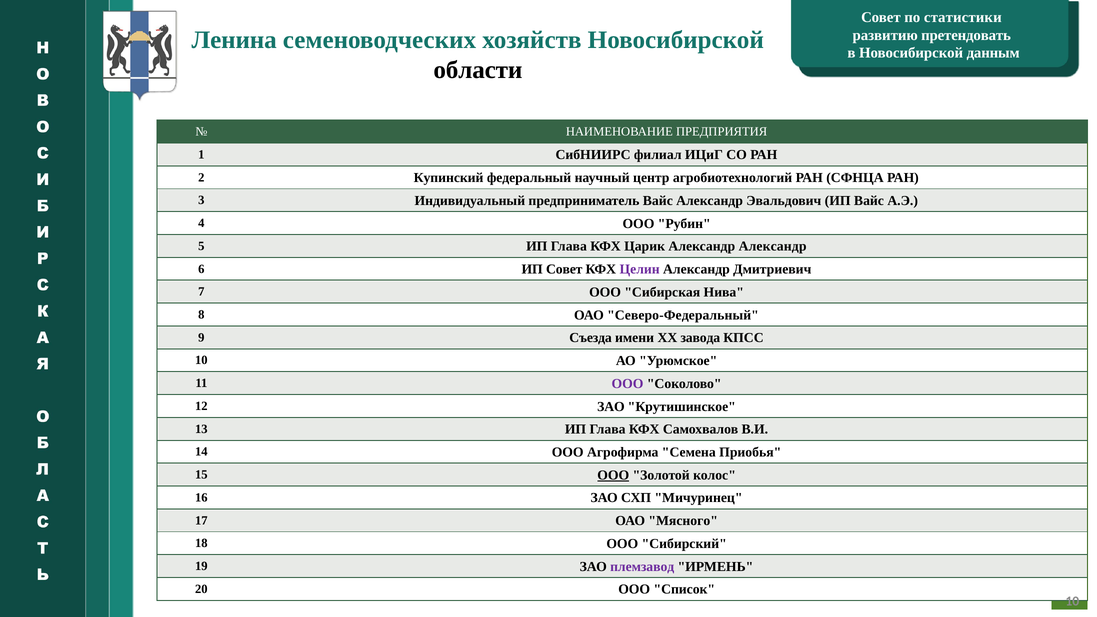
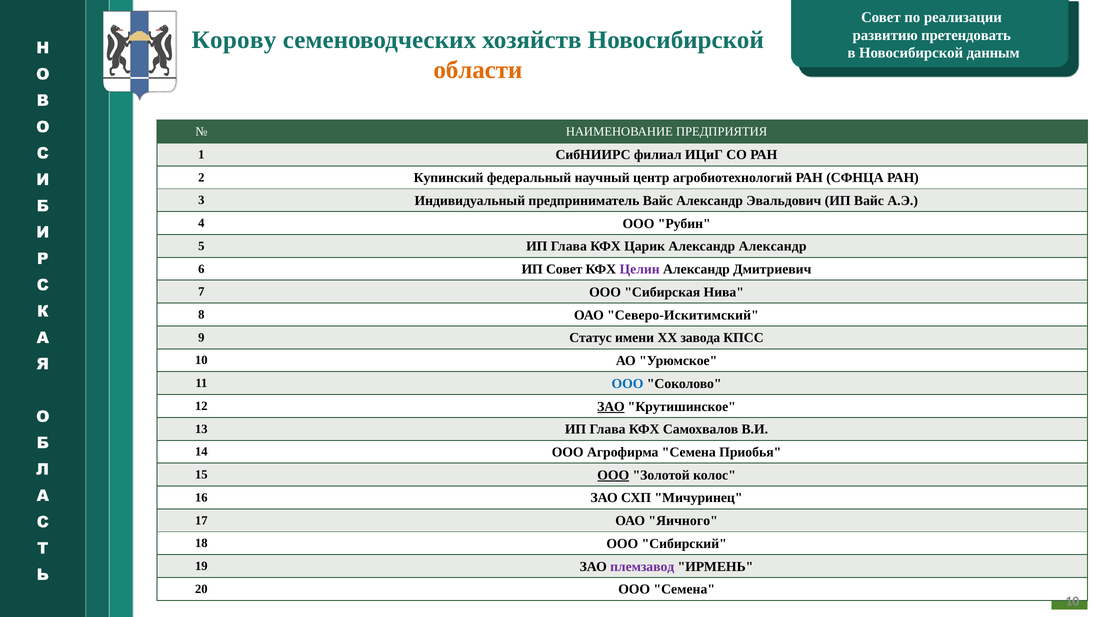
статистики: статистики -> реализации (963, 17)
Ленина: Ленина -> Корову (234, 40)
области colour: black -> orange (478, 70)
Северо-Федеральный: Северо-Федеральный -> Северо-Искитимский (683, 315)
Съезда: Съезда -> Статус (591, 338)
ООО colour: purple -> blue (628, 384)
ЗАО underline: none -> present (611, 407)
Мясного: Мясного -> Яичного (683, 521)
ООО Список: Список -> Семена (684, 589)
